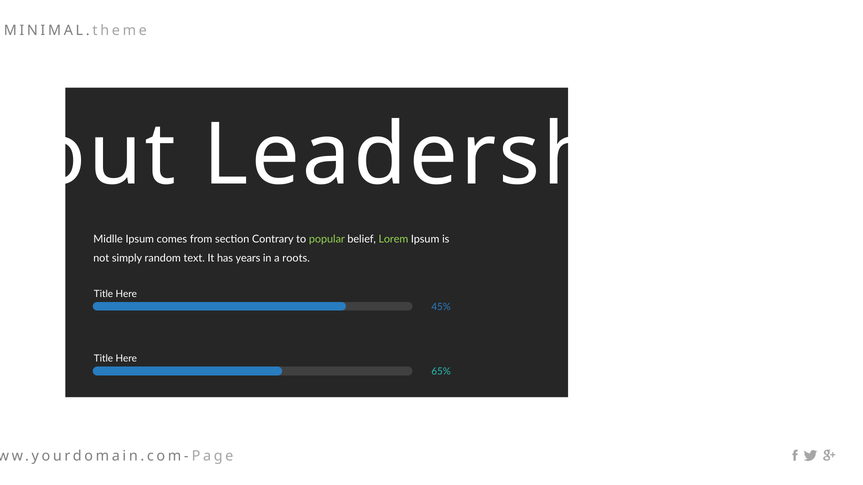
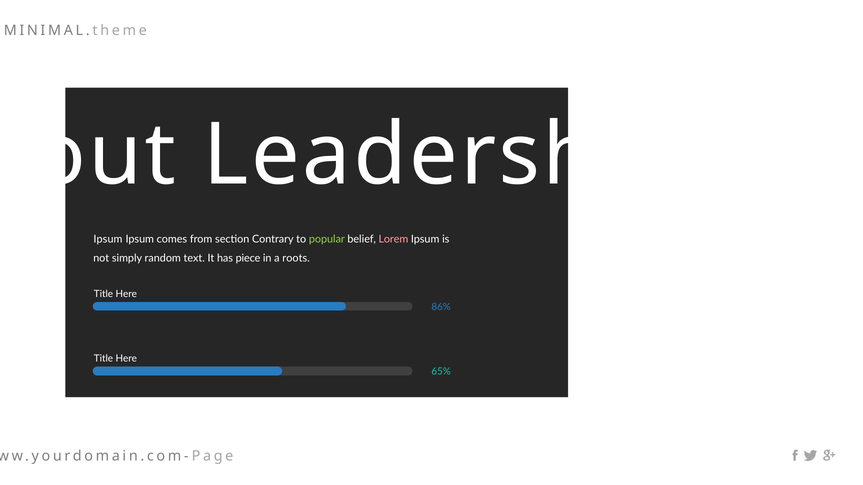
Midlle: Midlle -> Ipsum (108, 239)
Lorem colour: light green -> pink (393, 239)
years: years -> piece (248, 259)
45%: 45% -> 86% (441, 307)
